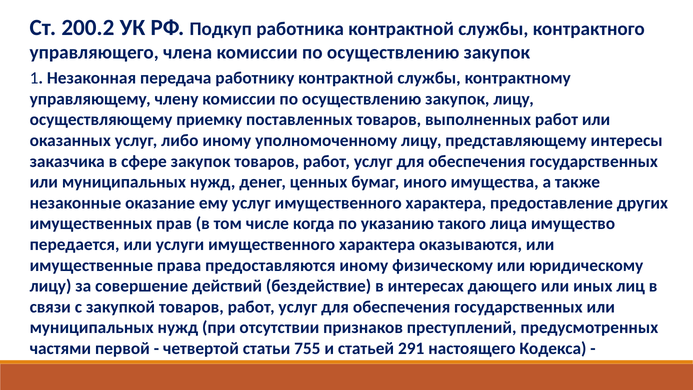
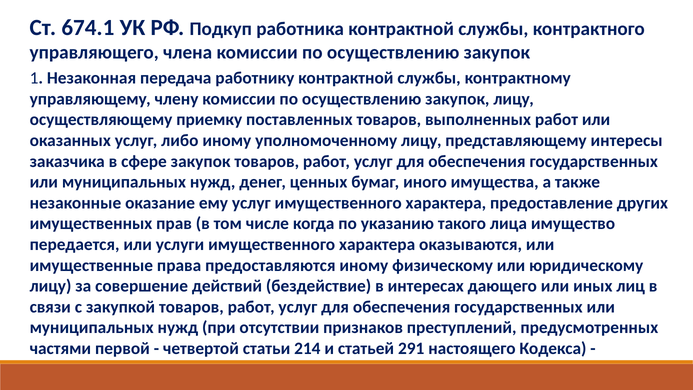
200.2: 200.2 -> 674.1 (88, 27)
755: 755 -> 214 (307, 348)
